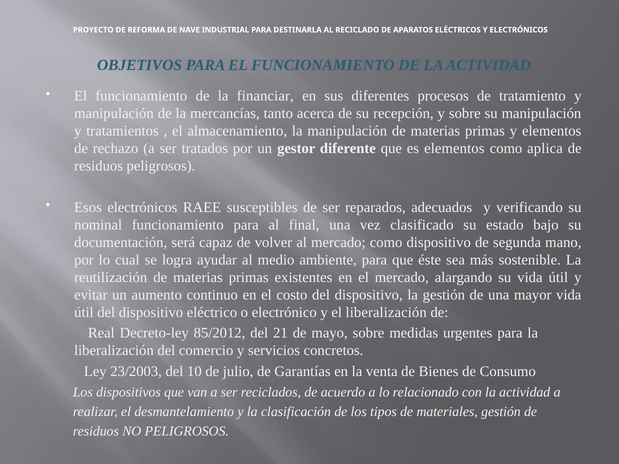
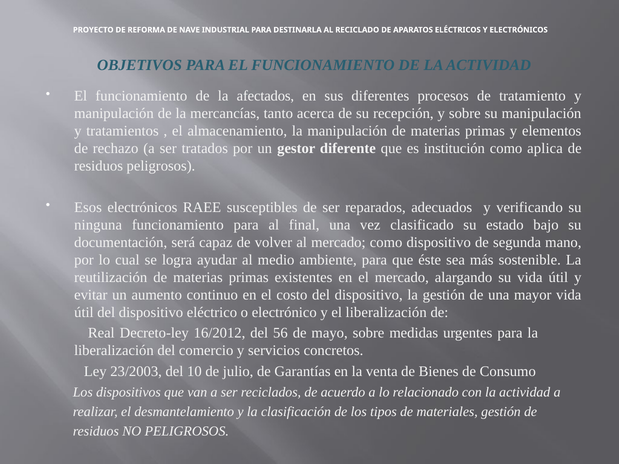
financiar: financiar -> afectados (265, 96)
es elementos: elementos -> institución (454, 149)
nominal: nominal -> ninguna (98, 225)
85/2012: 85/2012 -> 16/2012 (220, 333)
21: 21 -> 56 (280, 333)
